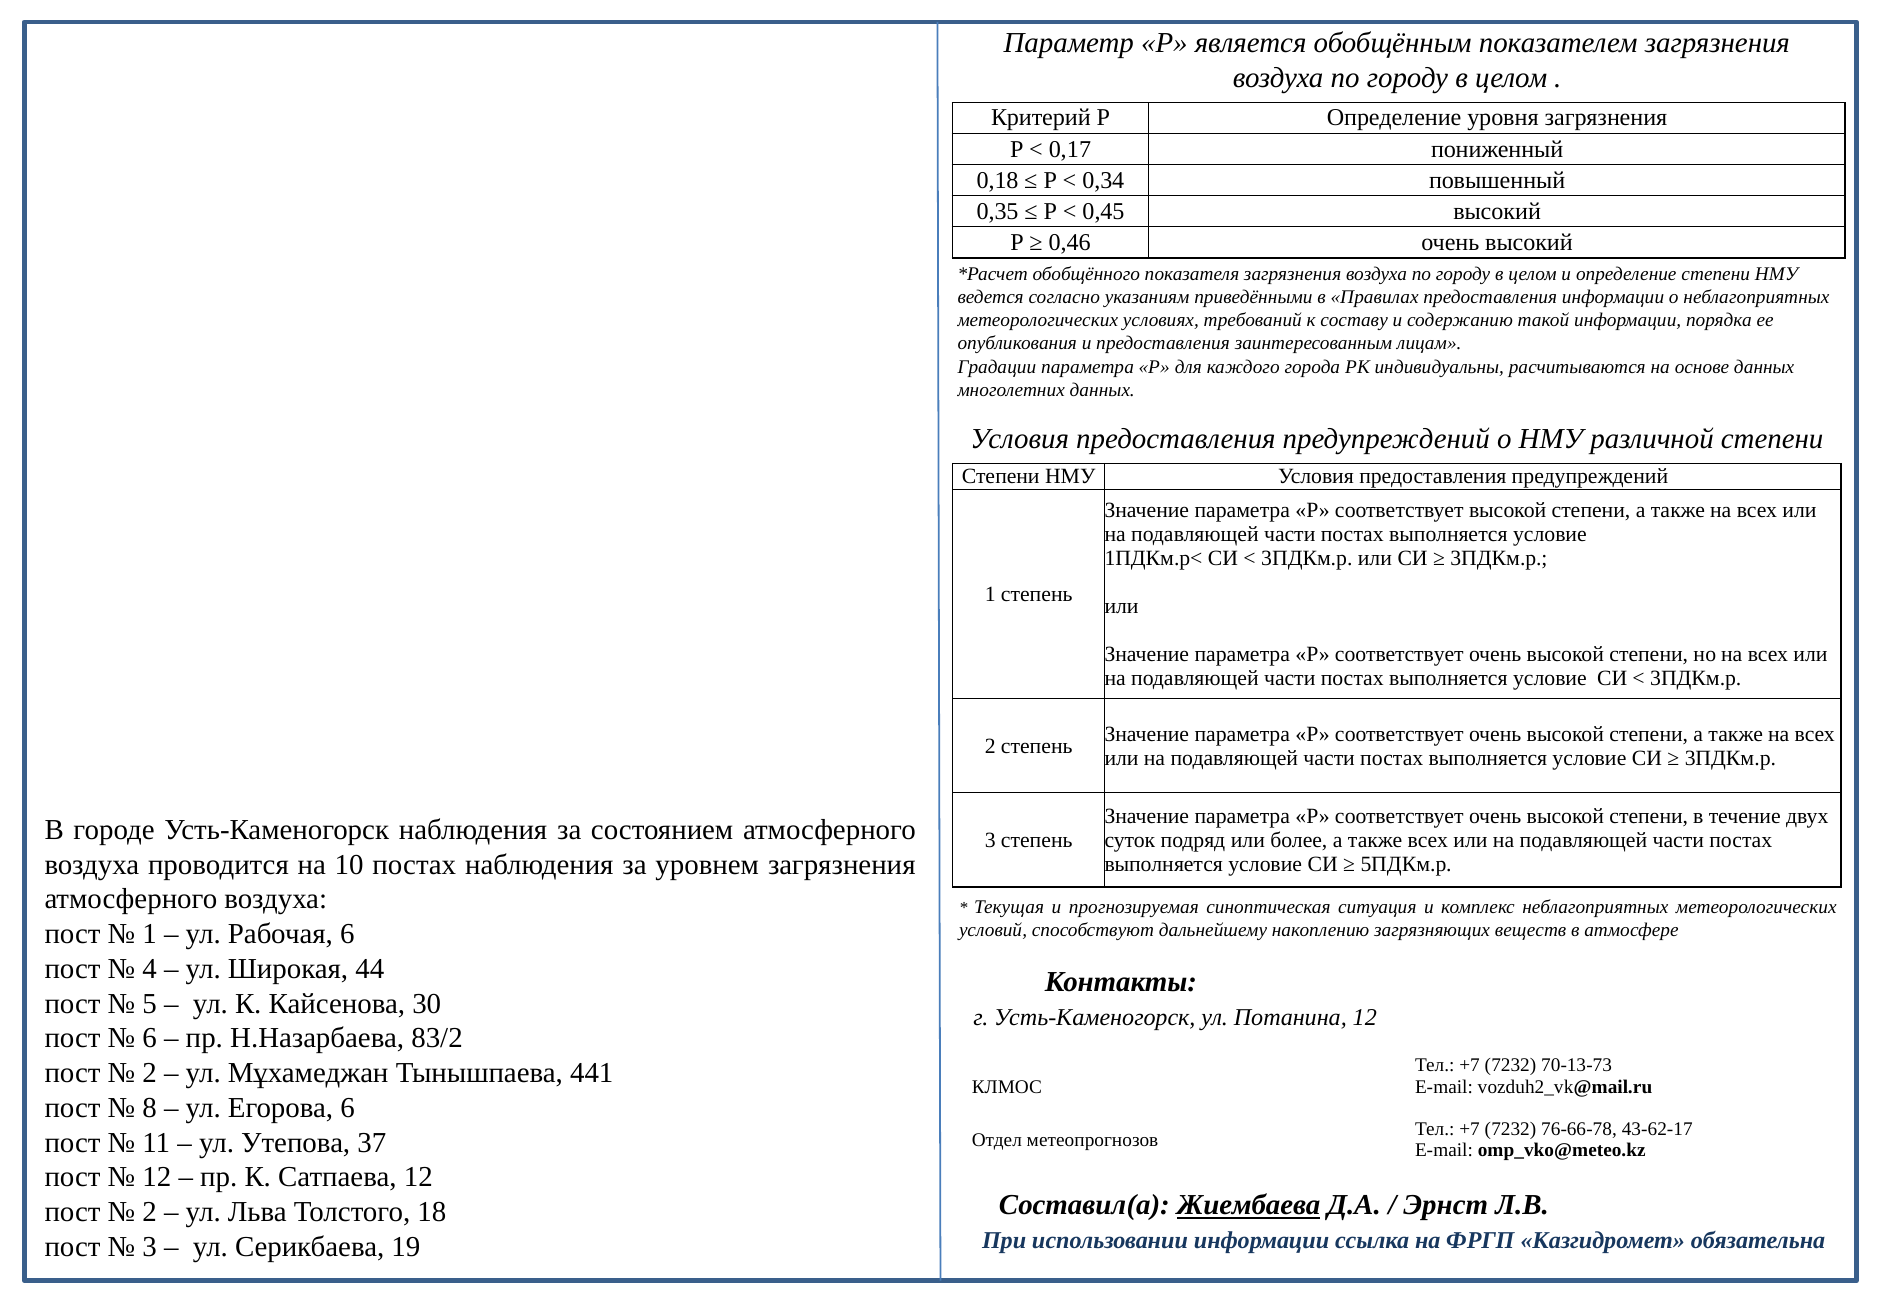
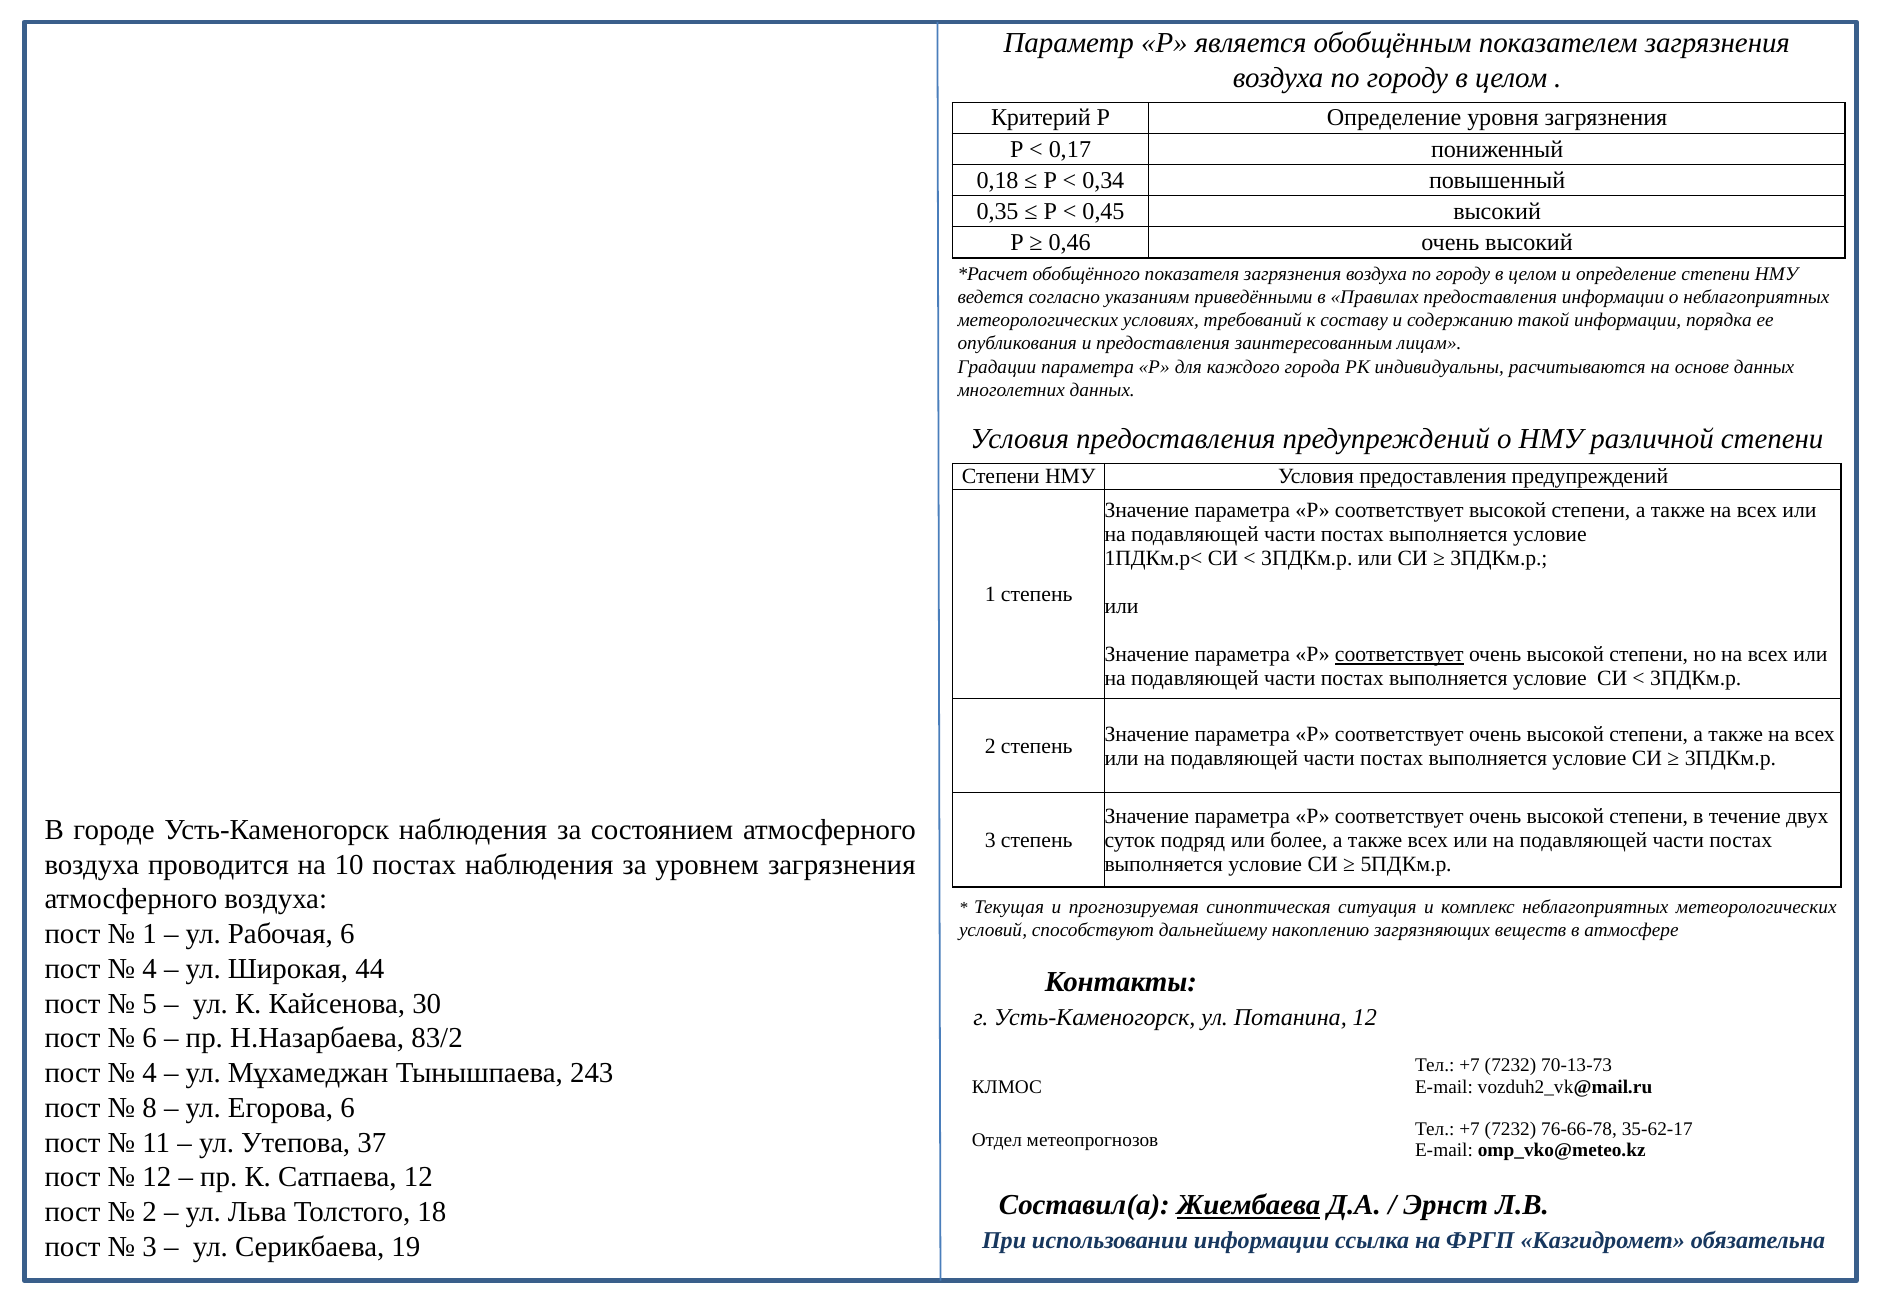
соответствует underline: none -> present (1399, 654)
2: 2 -> 4 (150, 1072)
441: 441 -> 243 (592, 1072)
43-62-17: 43-62-17 -> 35-62-17 (1657, 1128)
